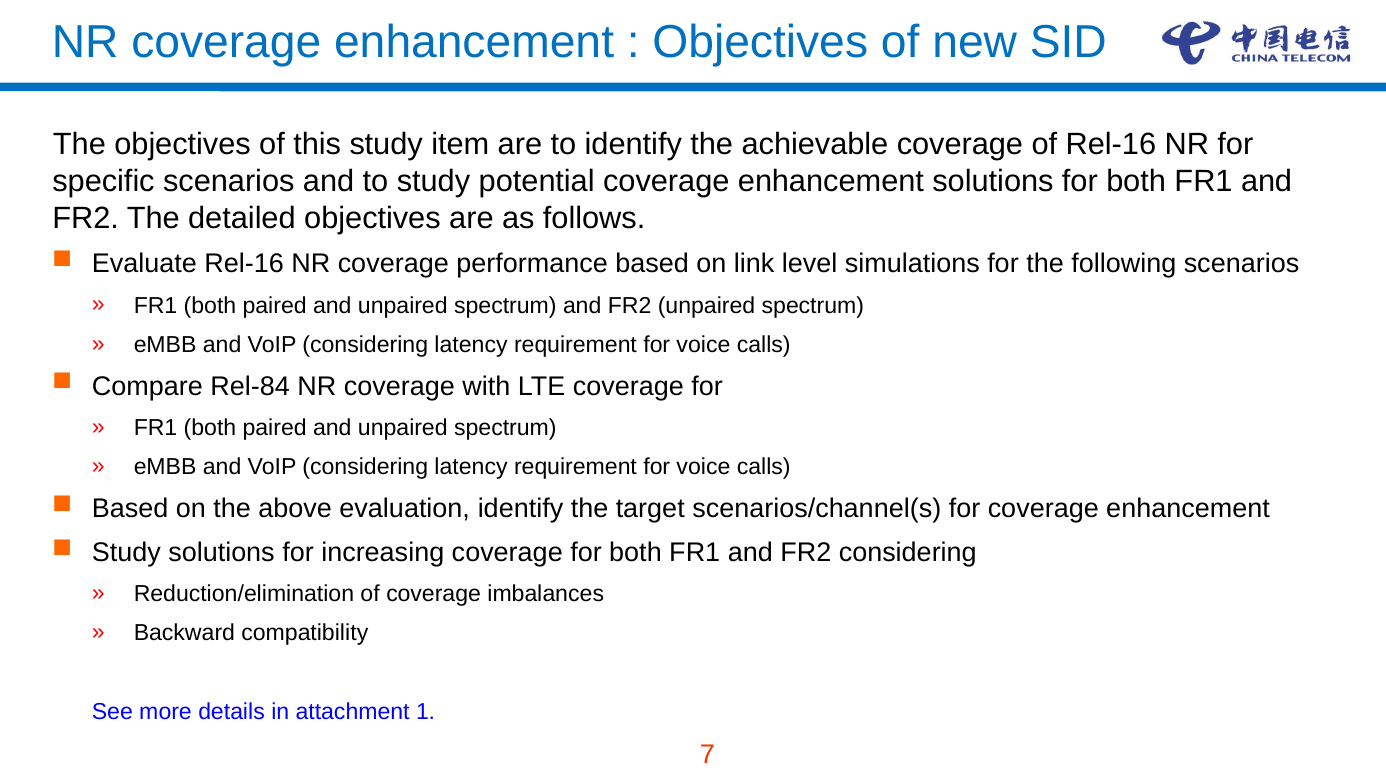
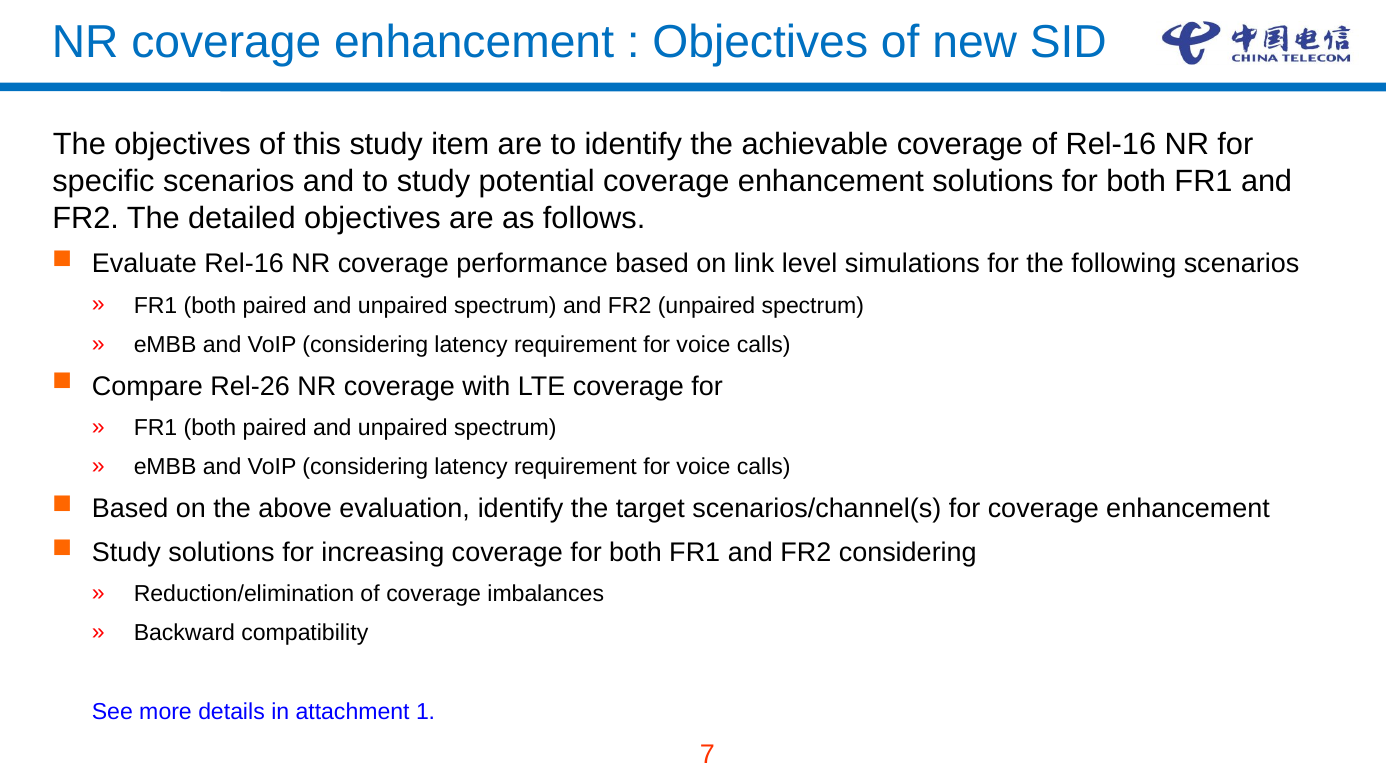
Rel-84: Rel-84 -> Rel-26 (250, 387)
